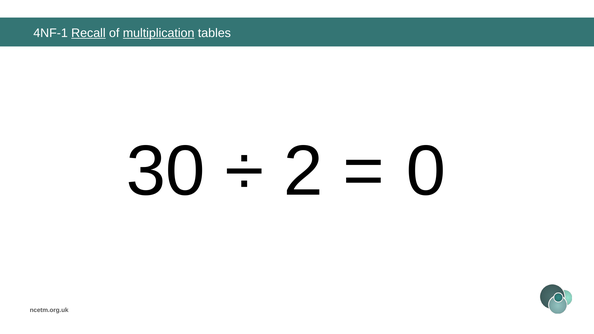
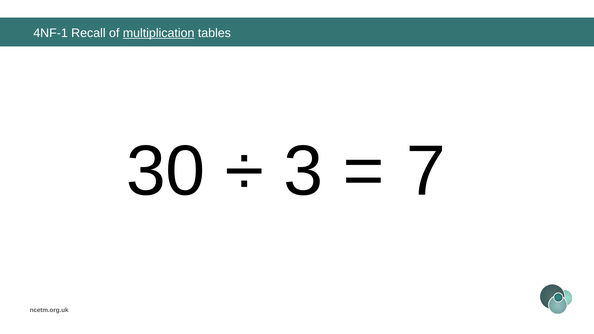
Recall underline: present -> none (88, 33)
2: 2 -> 3 (303, 171)
0: 0 -> 7 (426, 171)
